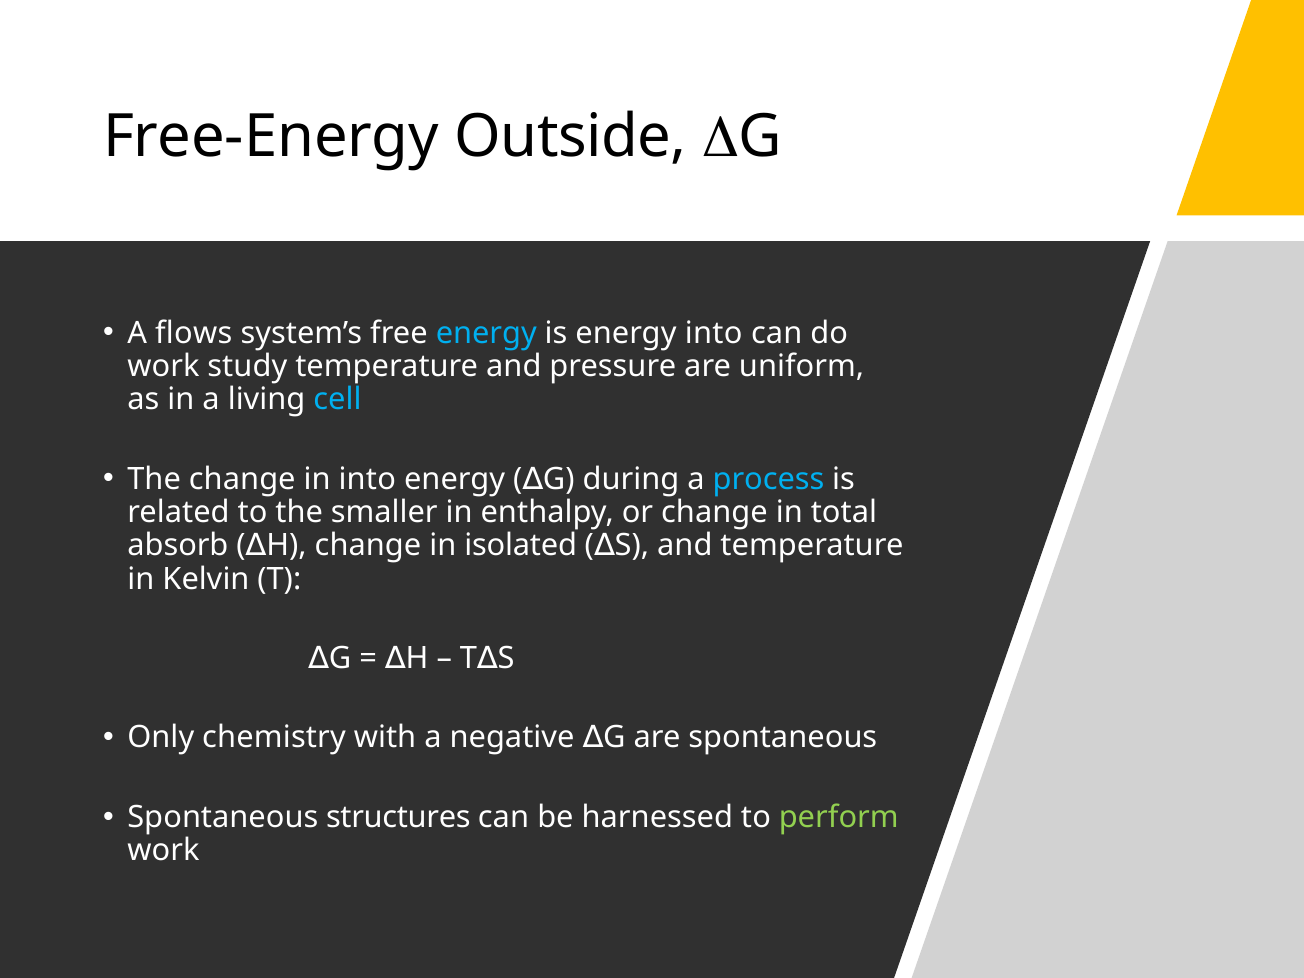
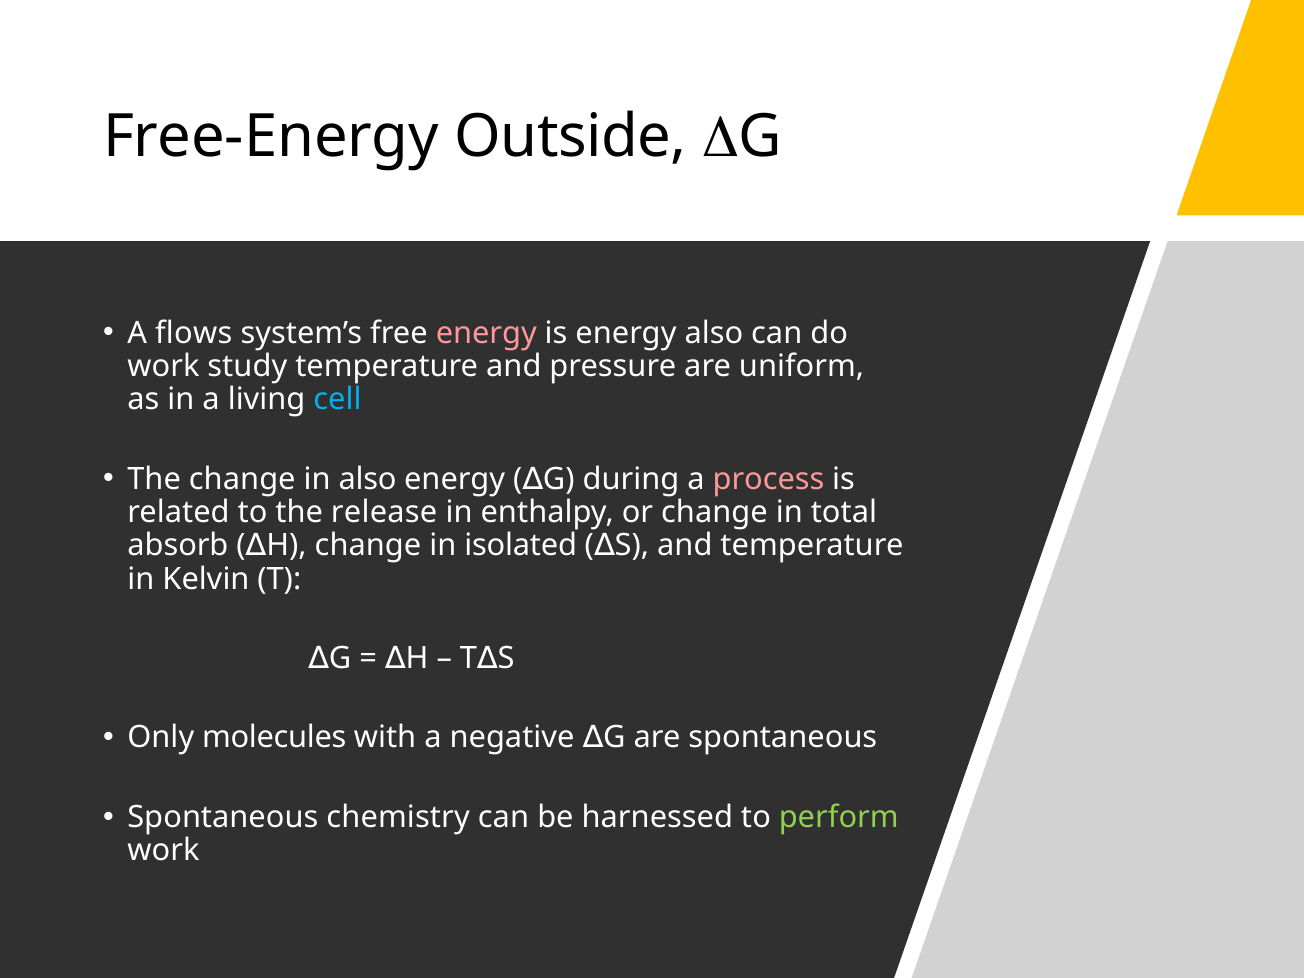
energy colour: light blue -> pink (486, 333)
energy into: into -> also (714, 333)
in into: into -> also (367, 479)
process colour: light blue -> pink (769, 479)
smaller: smaller -> release (384, 512)
chemistry: chemistry -> molecules (274, 738)
structures: structures -> chemistry (398, 817)
